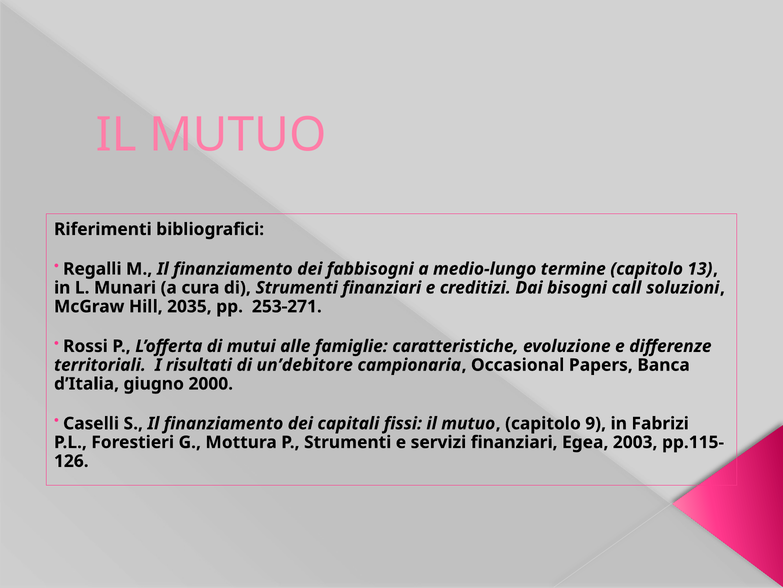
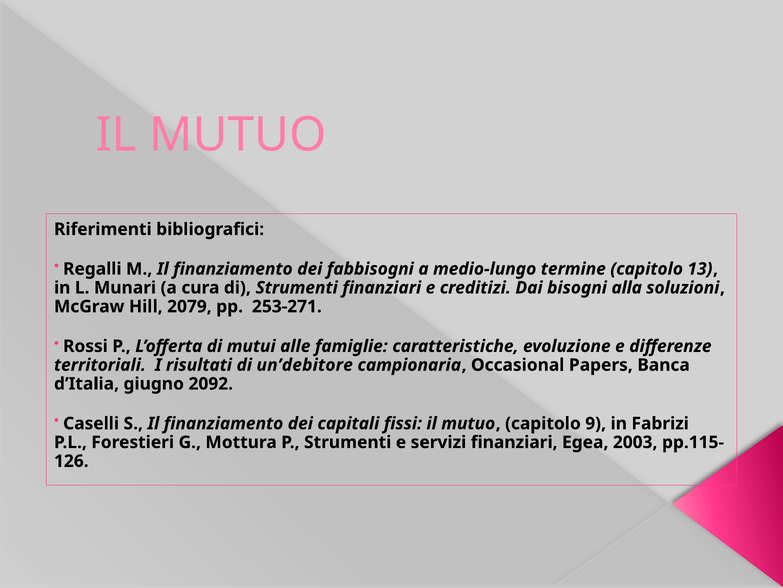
call: call -> alla (627, 287)
2035: 2035 -> 2079 (189, 306)
2000: 2000 -> 2092 (211, 383)
